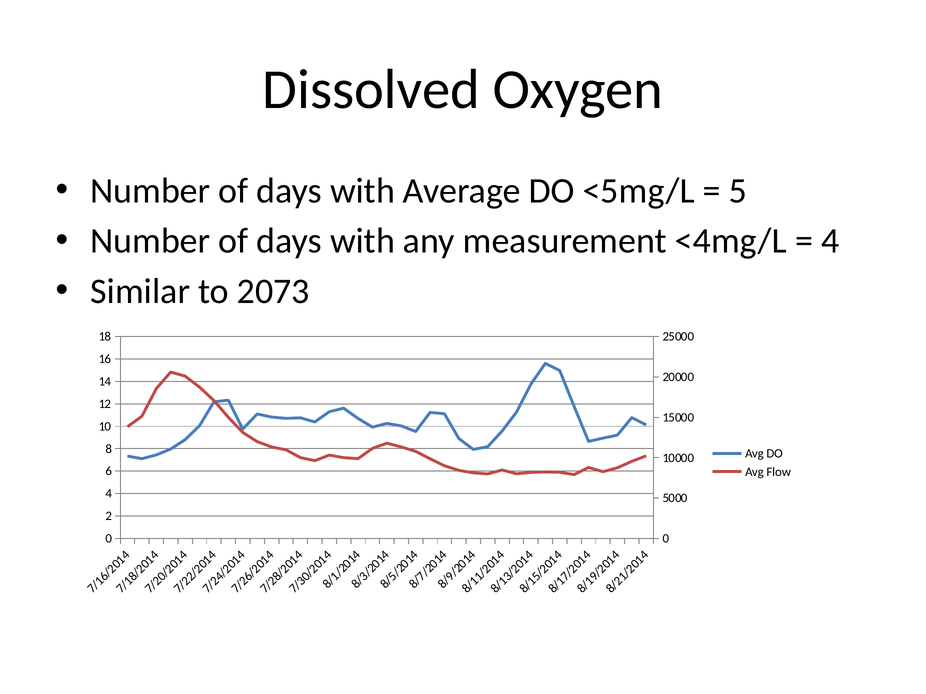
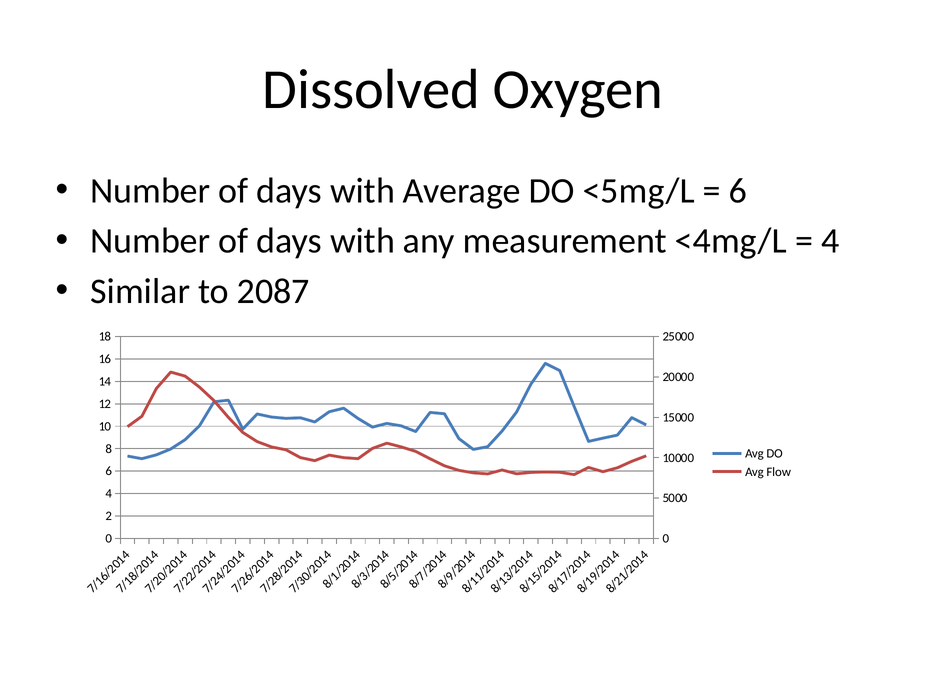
5: 5 -> 6 (738, 191)
2073: 2073 -> 2087 (273, 292)
